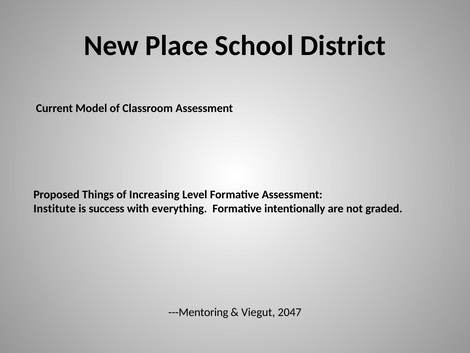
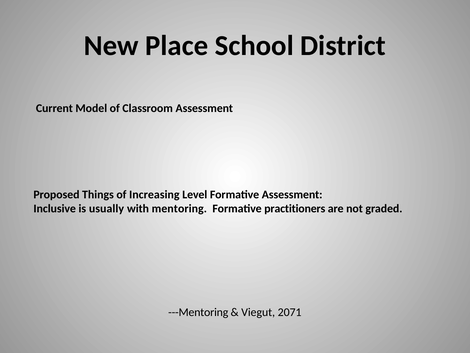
Institute: Institute -> Inclusive (55, 208)
success: success -> usually (106, 208)
everything: everything -> mentoring (179, 208)
intentionally: intentionally -> practitioners (295, 208)
2047: 2047 -> 2071 (290, 312)
